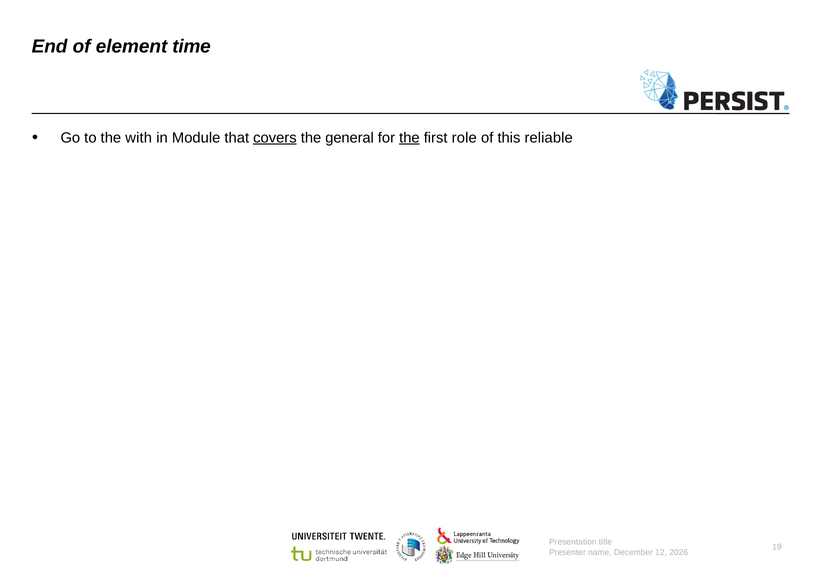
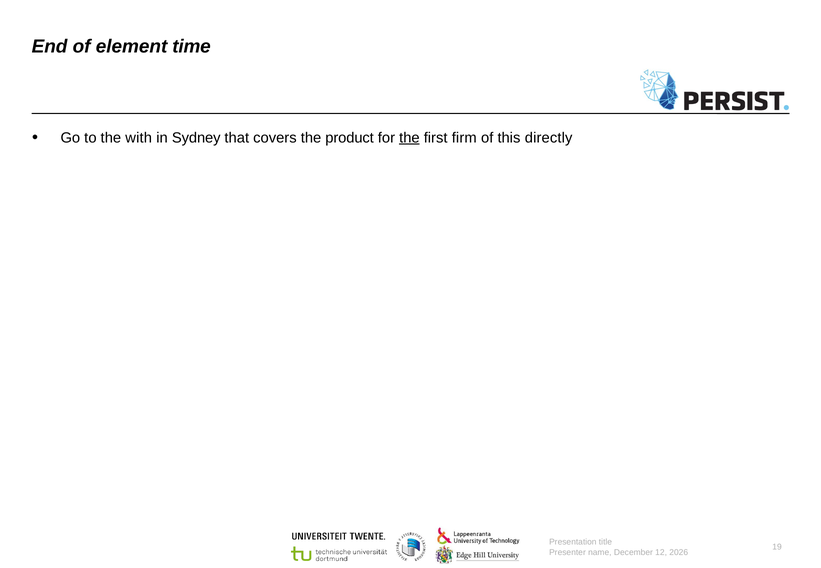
Module: Module -> Sydney (196, 138)
covers underline: present -> none (275, 138)
general: general -> product (350, 138)
role: role -> firm (464, 138)
reliable: reliable -> directly (549, 138)
